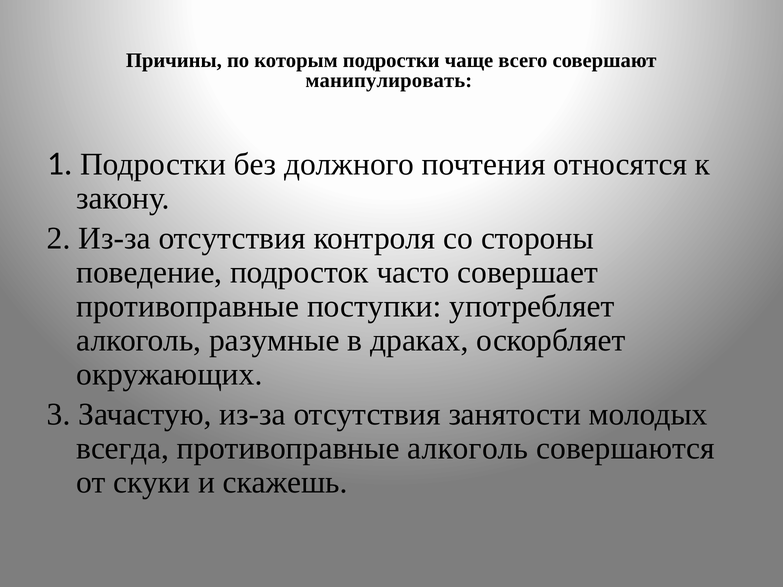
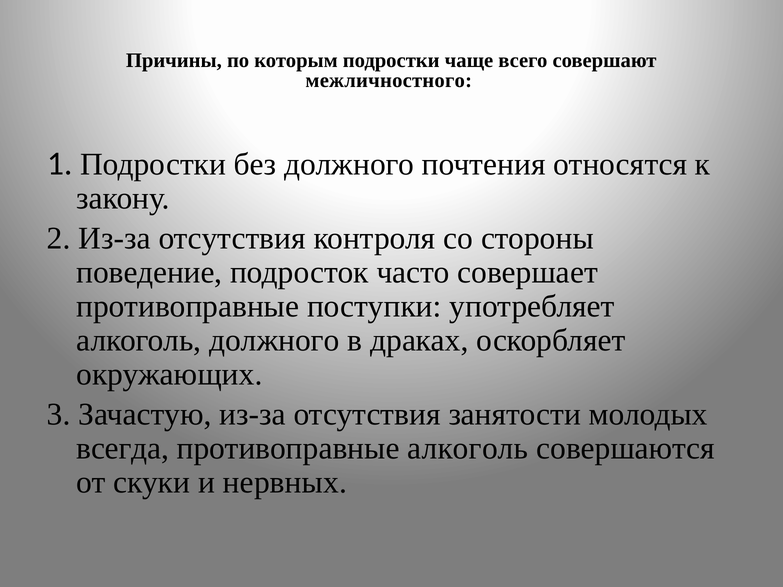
манипулировать: манипулировать -> межличностного (389, 80)
алкоголь разумные: разумные -> должного (274, 341)
скажешь: скажешь -> нервных (285, 483)
